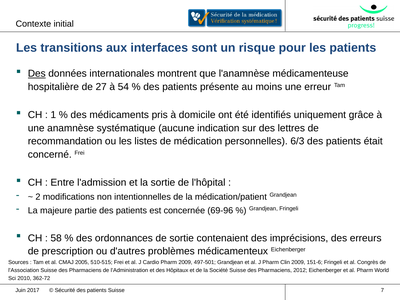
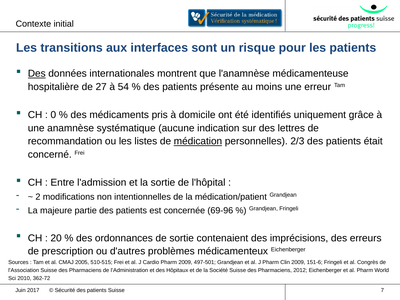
1: 1 -> 0 (53, 115)
médication underline: none -> present (198, 141)
6/3: 6/3 -> 2/3 (297, 141)
58: 58 -> 20 (56, 238)
